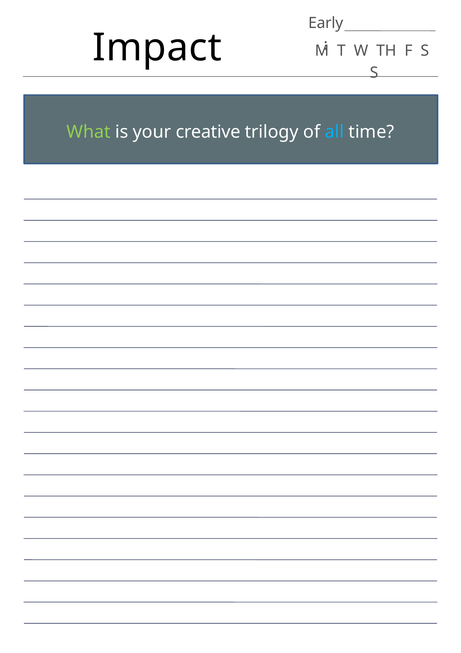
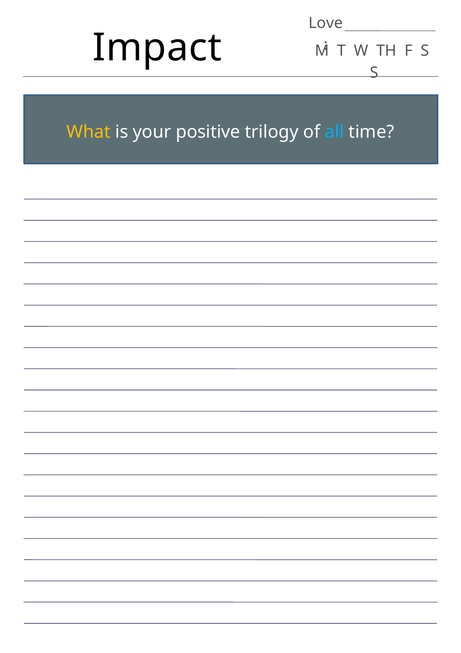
Early: Early -> Love (326, 23)
What colour: light green -> yellow (89, 132)
creative: creative -> positive (208, 132)
